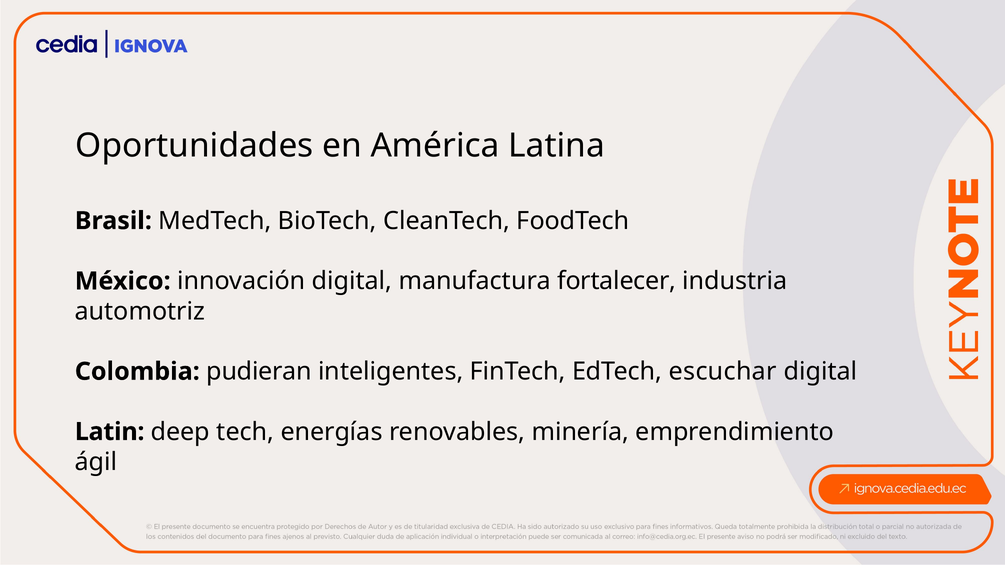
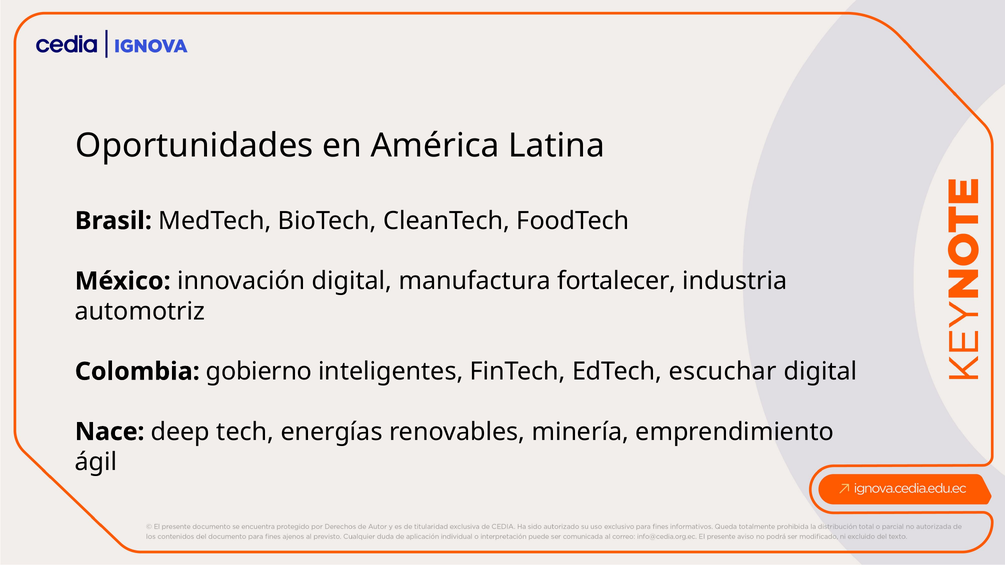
pudieran: pudieran -> gobierno (259, 372)
Latin: Latin -> Nace (110, 432)
